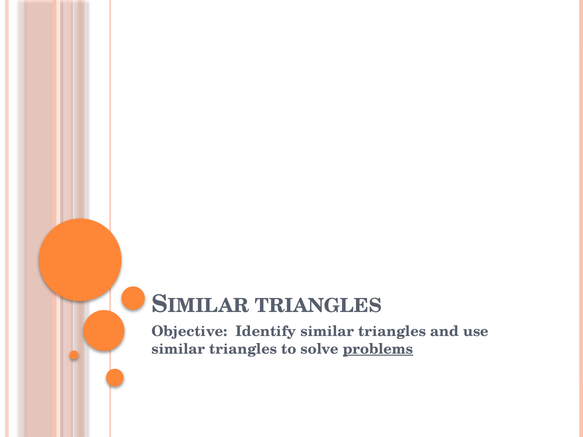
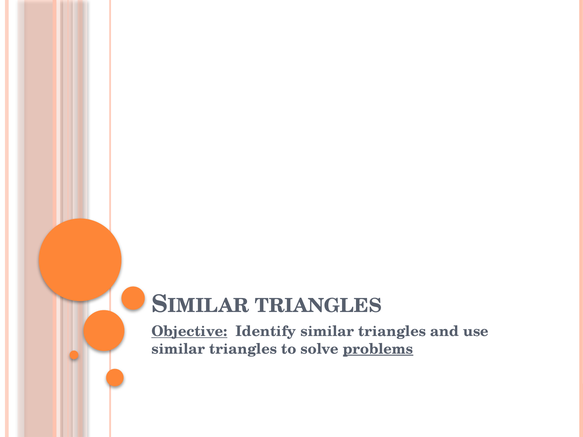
Objective underline: none -> present (189, 332)
